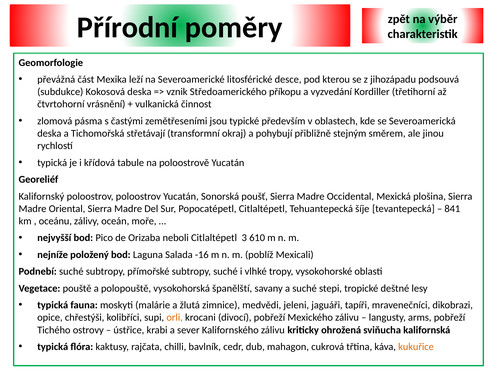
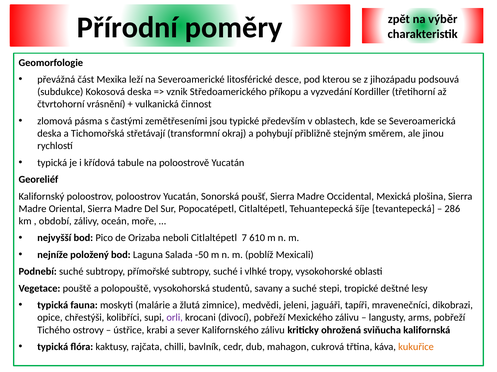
841: 841 -> 286 (452, 209)
oceánu: oceánu -> období (55, 222)
3: 3 -> 7 (244, 238)
-16: -16 -> -50 (202, 255)
španělští: španělští -> studentů (232, 289)
orli colour: orange -> purple (175, 318)
